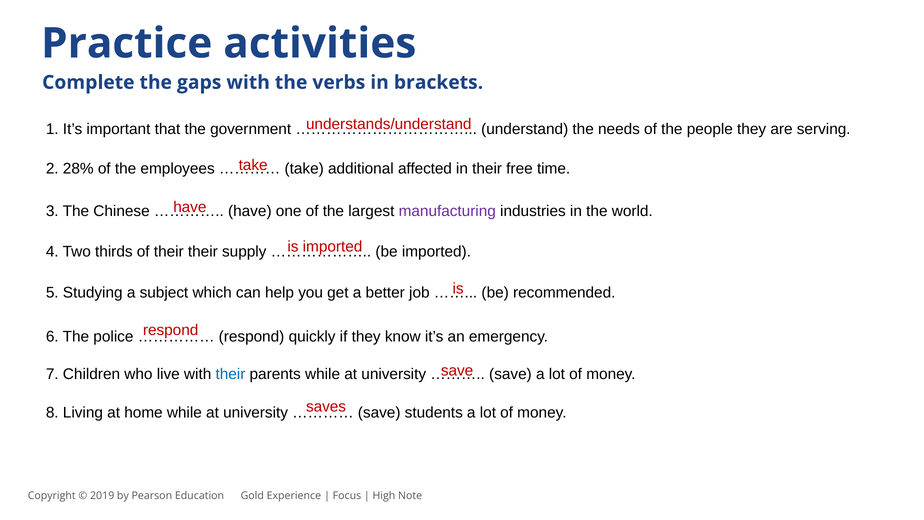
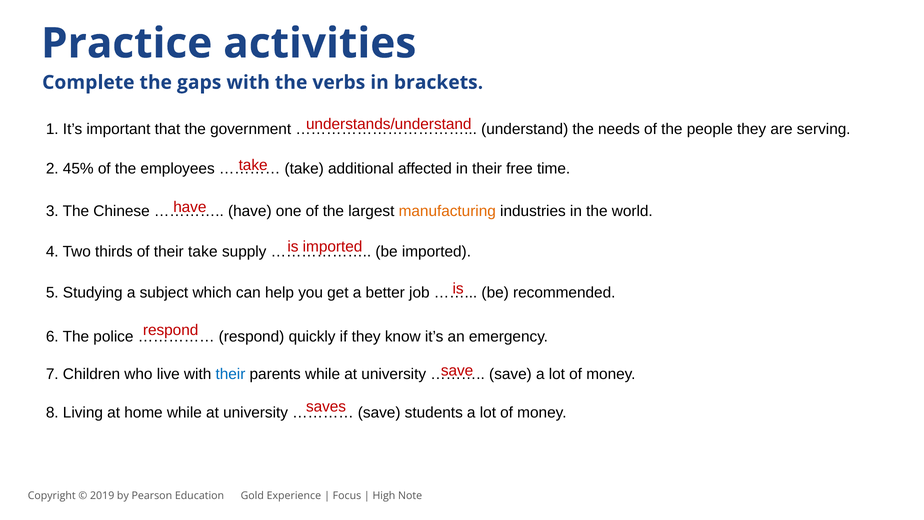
28%: 28% -> 45% (78, 169)
manufacturing colour: purple -> orange (447, 211)
their their: their -> take (203, 252)
